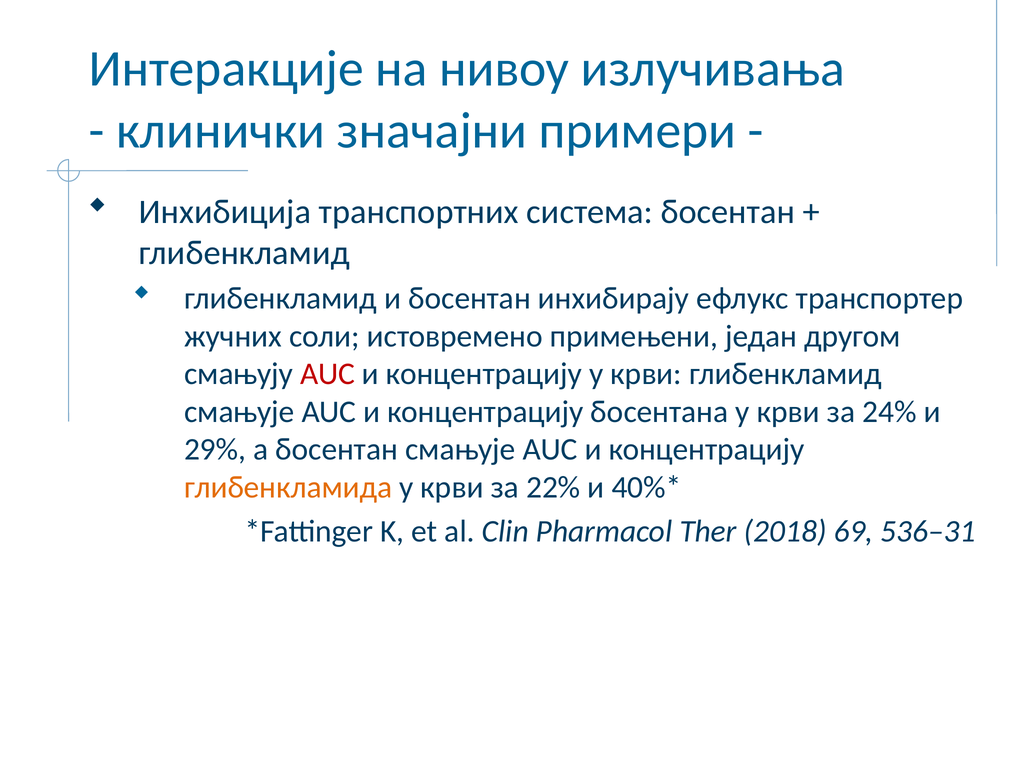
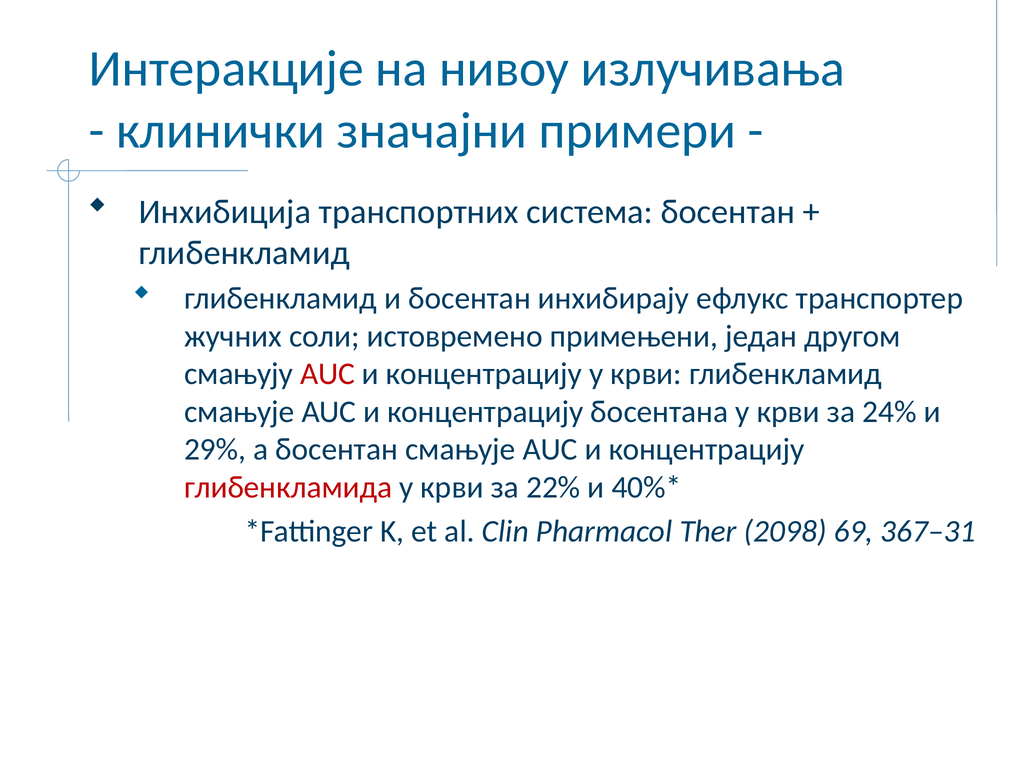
глибенкламида colour: orange -> red (288, 487)
2018: 2018 -> 2098 (785, 531)
536–31: 536–31 -> 367–31 (928, 531)
